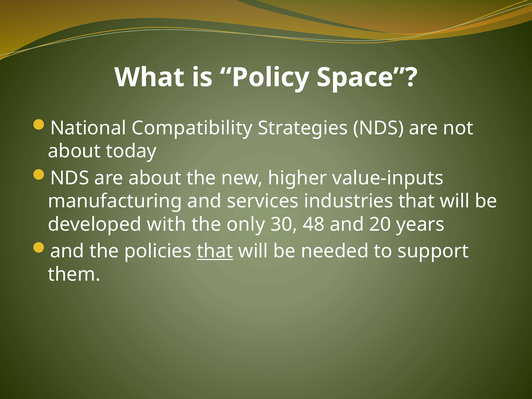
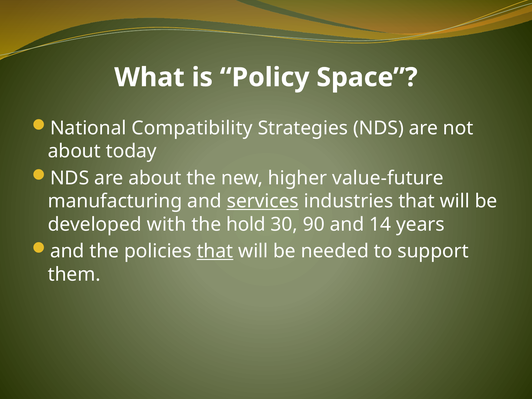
value-inputs: value-inputs -> value-future (388, 178)
services underline: none -> present (263, 201)
only: only -> hold (246, 224)
48: 48 -> 90 (314, 224)
20: 20 -> 14 (380, 224)
